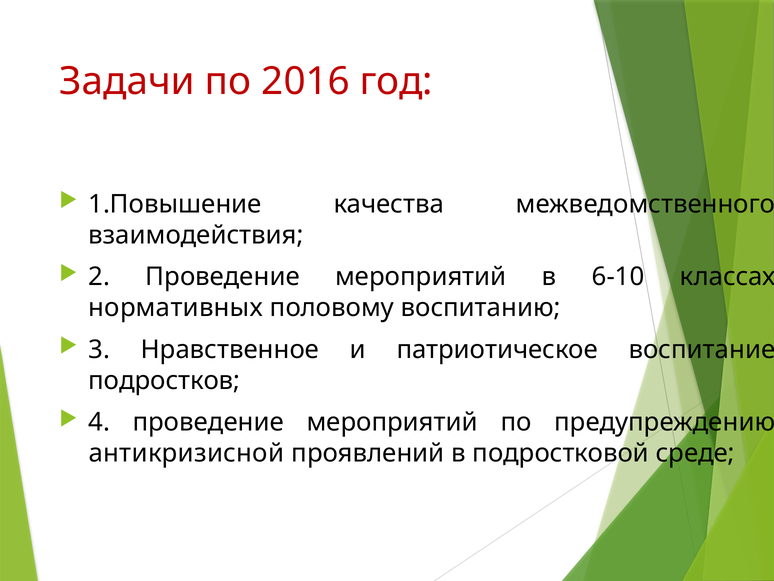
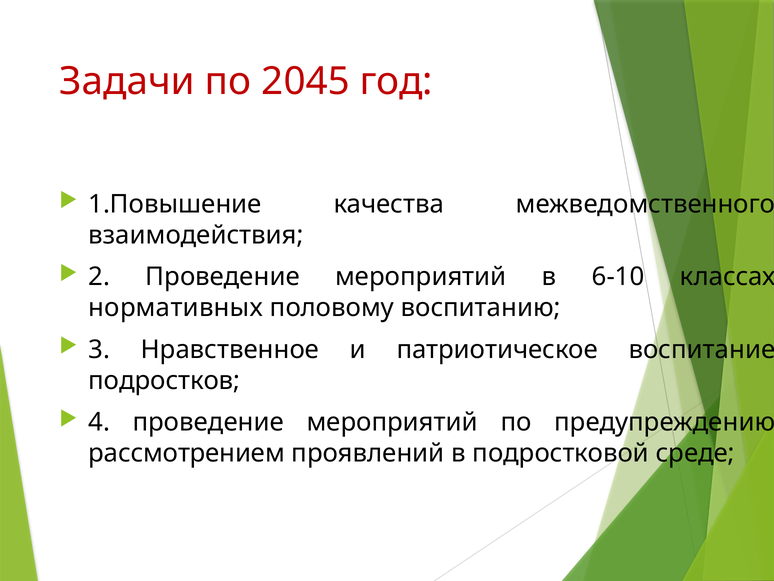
2016: 2016 -> 2045 (306, 81)
антикризисной: антикризисной -> рассмотрением (187, 453)
